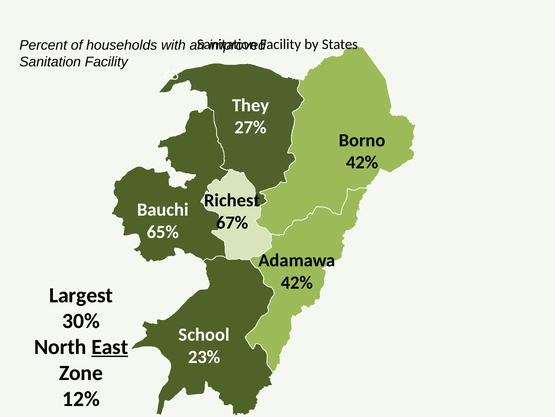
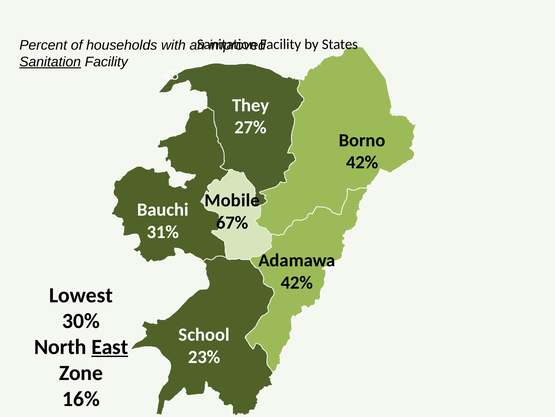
Sanitation underline: none -> present (50, 62)
Richest: Richest -> Mobile (232, 200)
65%: 65% -> 31% (163, 232)
Largest: Largest -> Lowest (81, 295)
12%: 12% -> 16% (81, 398)
